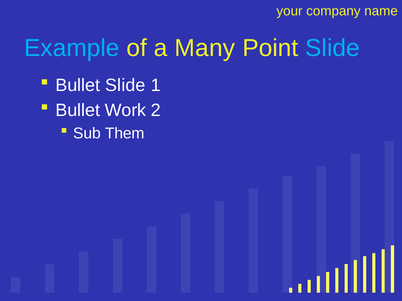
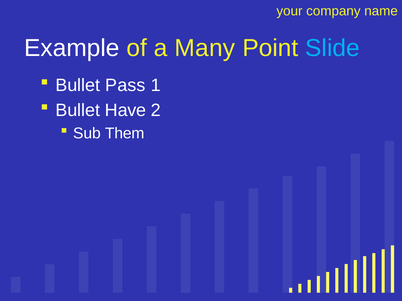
Example colour: light blue -> white (72, 48)
Bullet Slide: Slide -> Pass (125, 86)
Work: Work -> Have (126, 111)
